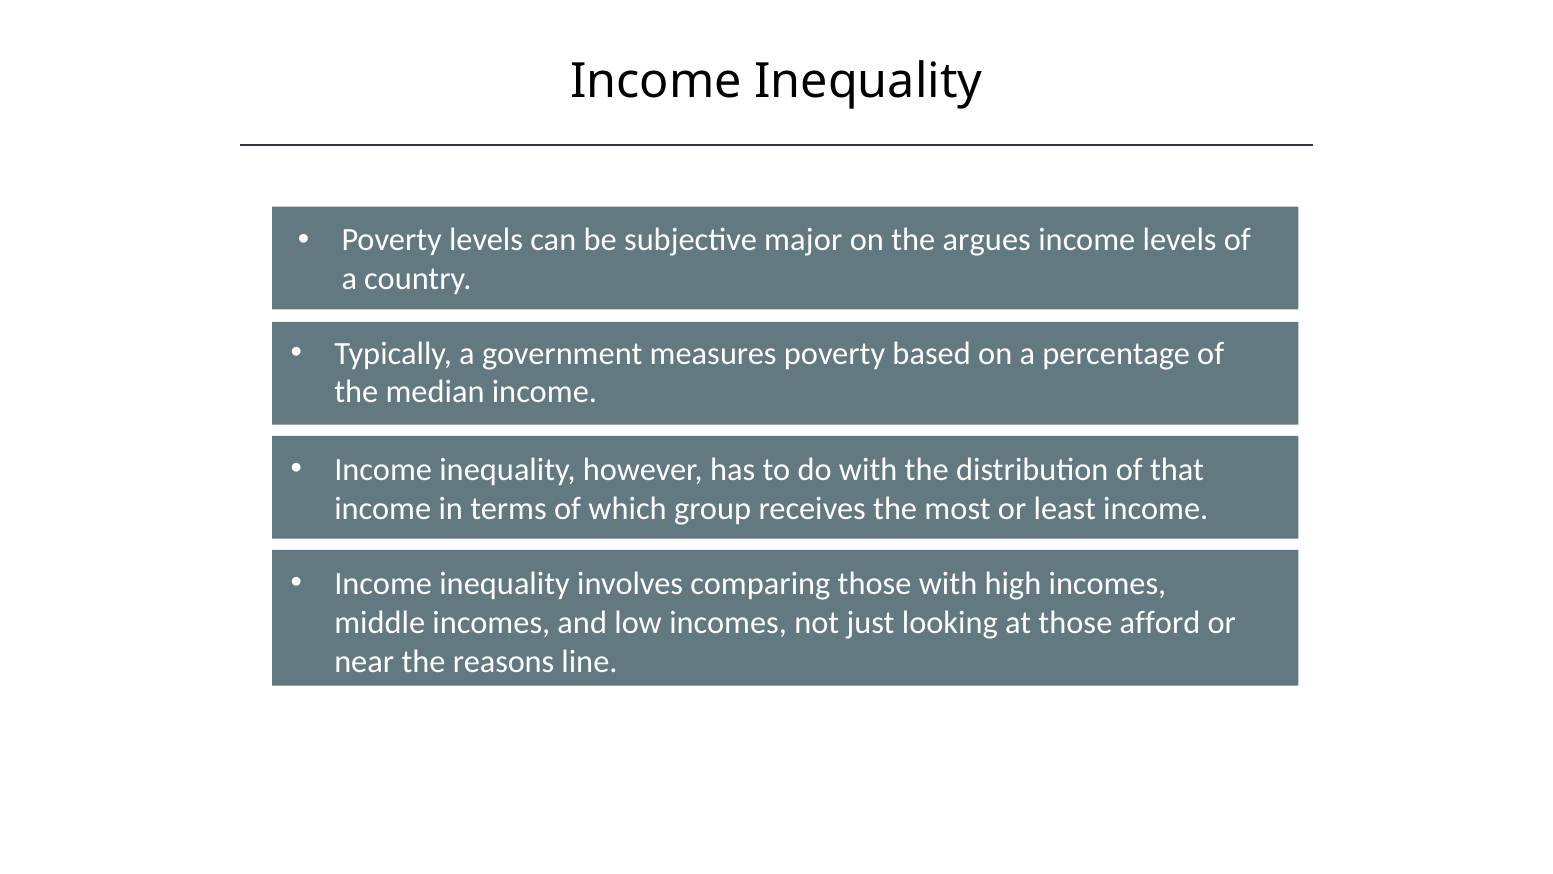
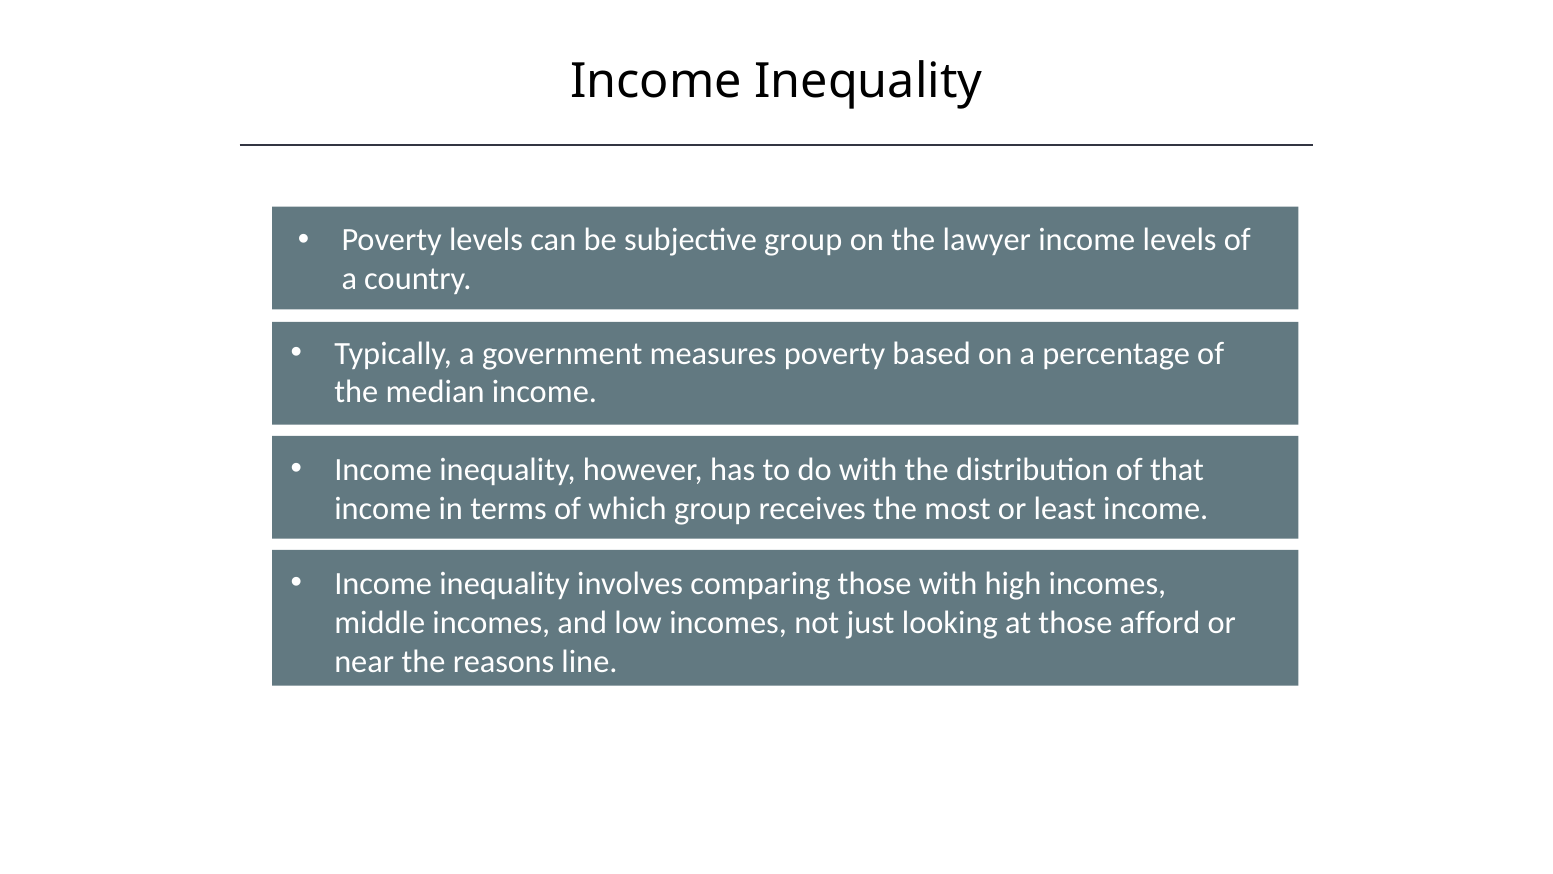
subjective major: major -> group (803, 240)
argues: argues -> lawyer (987, 240)
